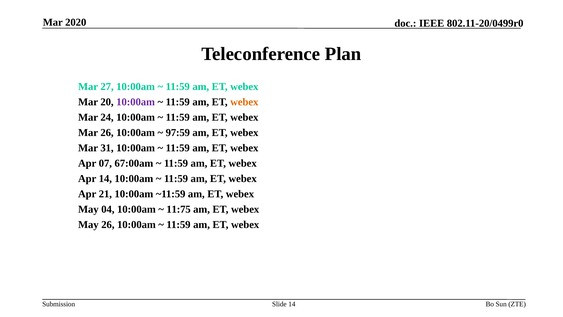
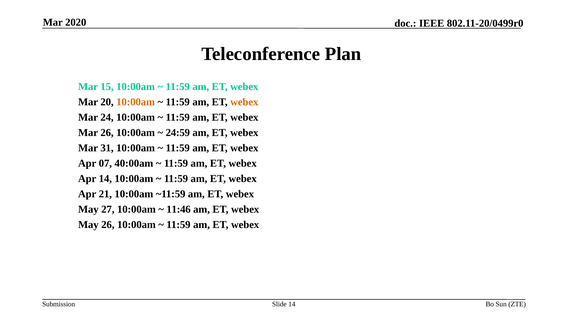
27: 27 -> 15 (107, 87)
10:00am colour: purple -> orange (136, 102)
97:59: 97:59 -> 24:59 (178, 133)
67:00am: 67:00am -> 40:00am (134, 163)
04: 04 -> 27 (108, 209)
11:75: 11:75 -> 11:46 (179, 209)
